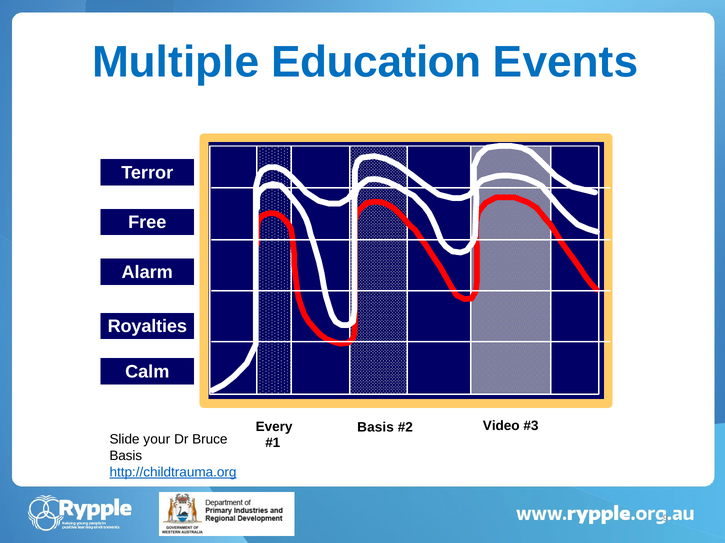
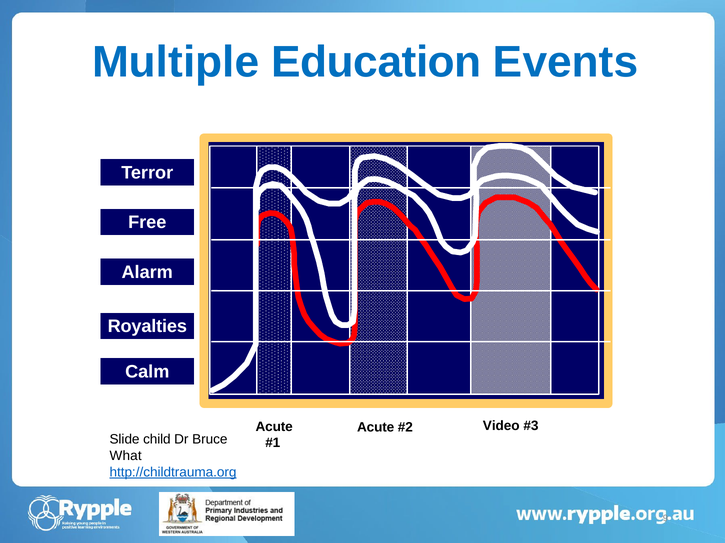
Every: Every -> Acute (274, 427)
Basis: Basis -> Acute (376, 428)
your: your -> child (157, 440)
Basis: Basis -> What (126, 456)
